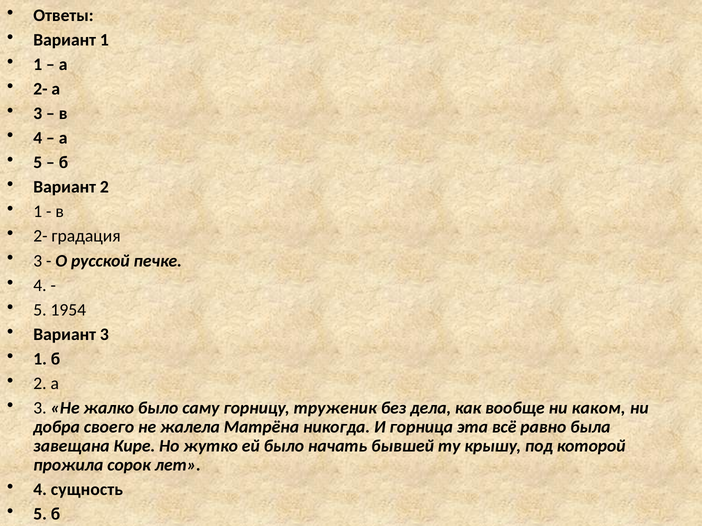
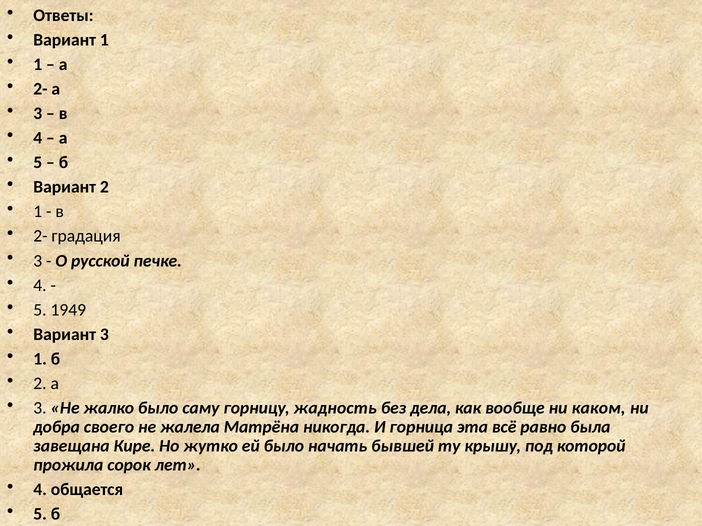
1954: 1954 -> 1949 (68, 310)
труженик: труженик -> жадность (335, 408)
сущность: сущность -> общается (87, 490)
